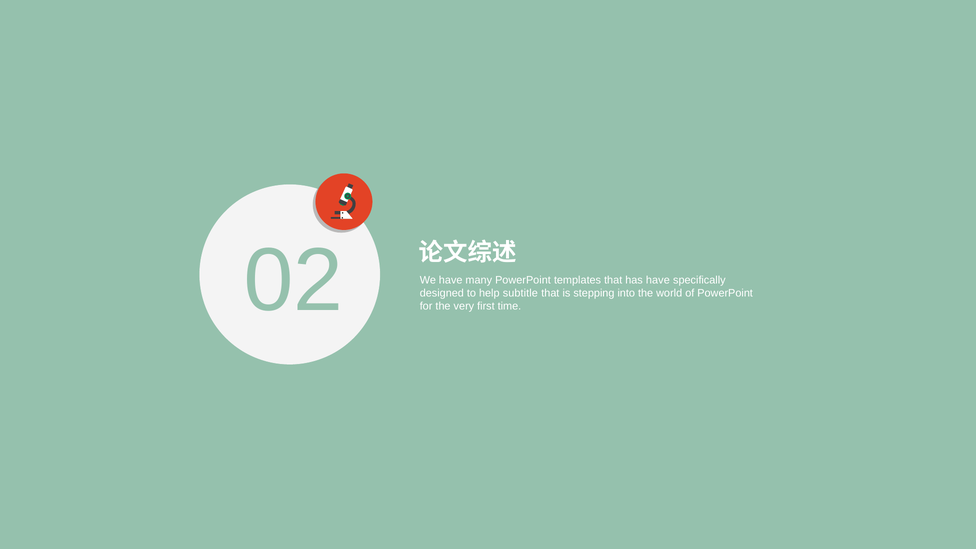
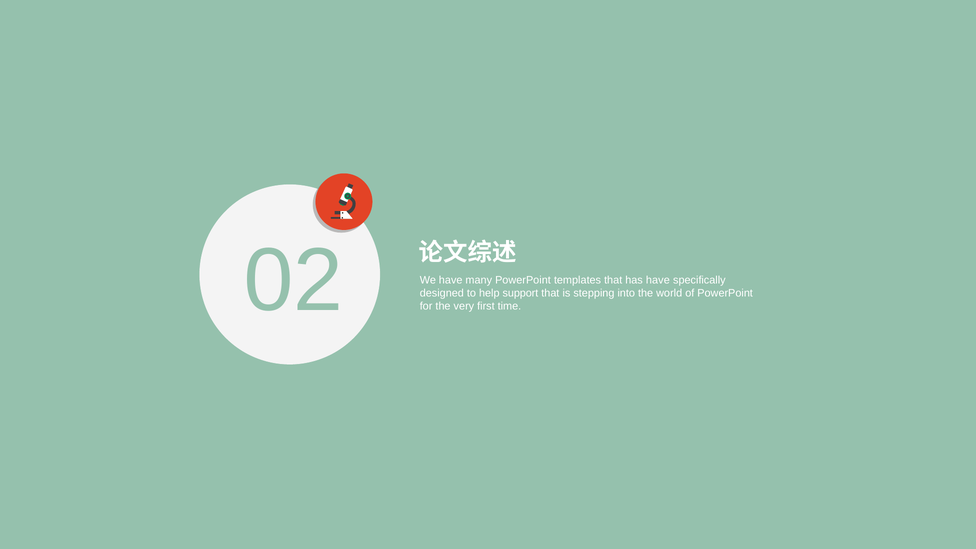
subtitle: subtitle -> support (520, 293)
